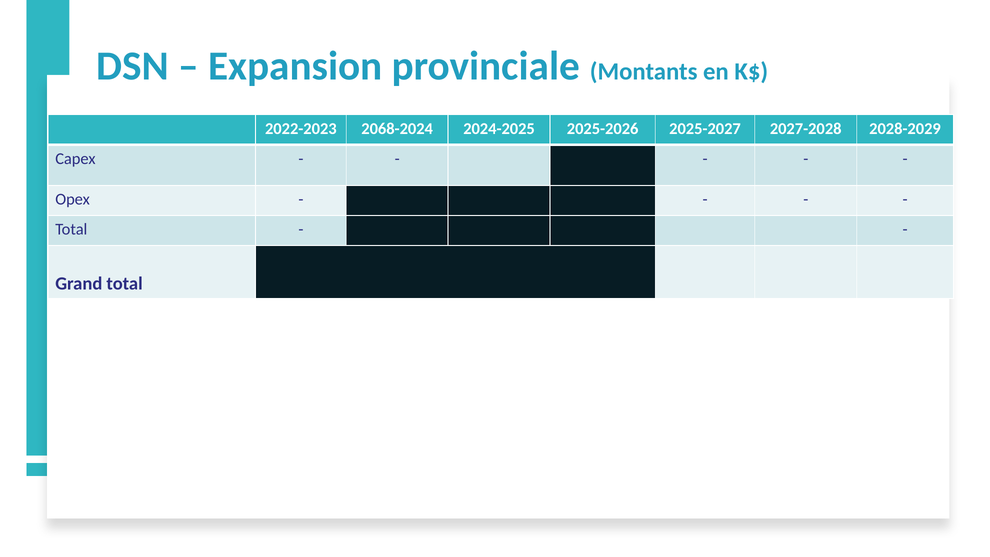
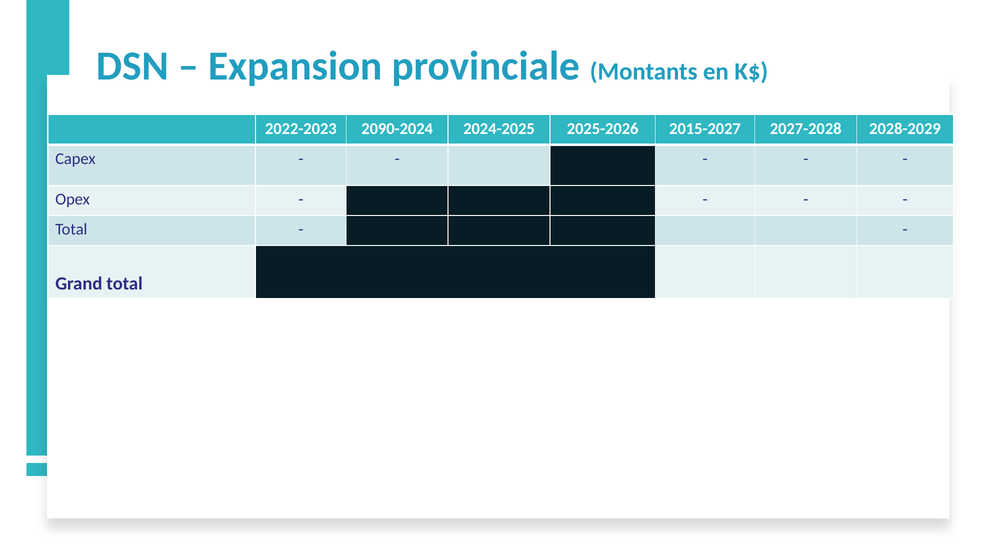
2068-2024: 2068-2024 -> 2090-2024 (397, 129)
2025-2027: 2025-2027 -> 2015-2027 (705, 129)
